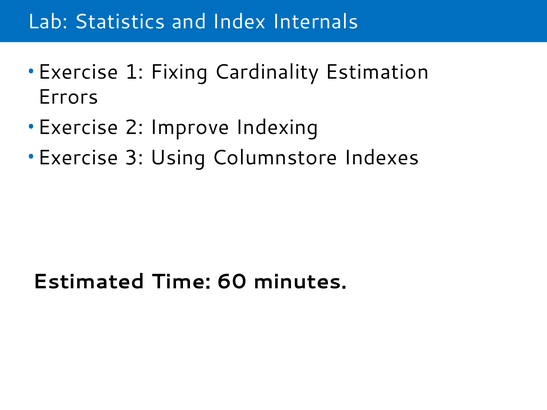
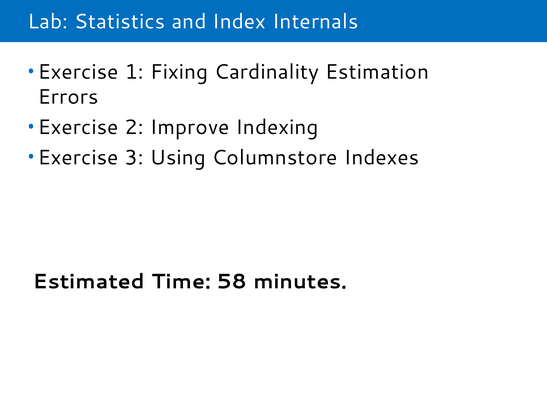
60: 60 -> 58 (232, 282)
